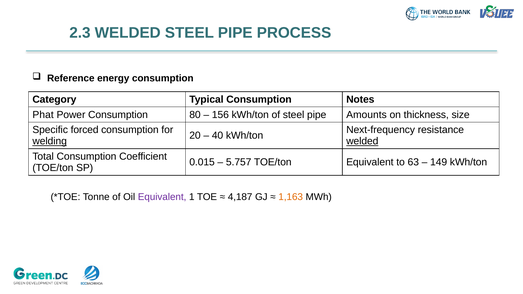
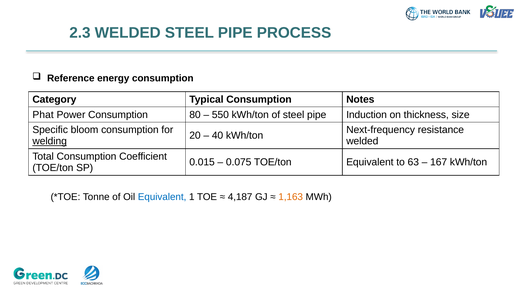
156: 156 -> 550 (220, 115)
Amounts: Amounts -> Induction (367, 115)
forced: forced -> bloom (85, 130)
welded underline: present -> none (362, 141)
5.757: 5.757 -> 0.075 (239, 162)
149: 149 -> 167 (439, 162)
Equivalent colour: purple -> blue (162, 197)
